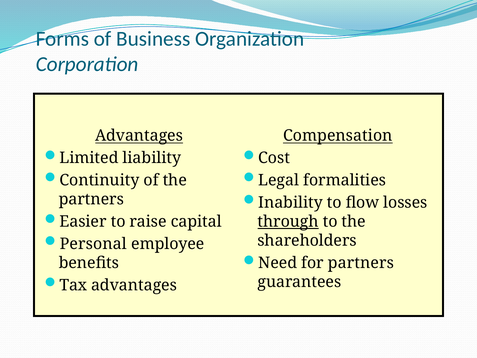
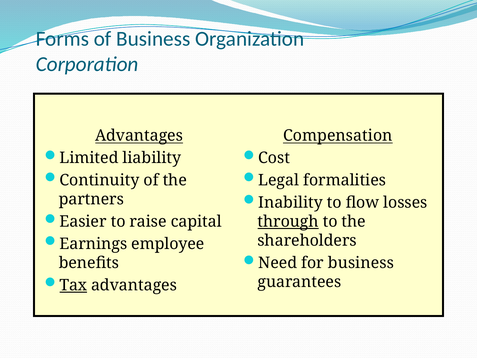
Personal: Personal -> Earnings (93, 244)
for partners: partners -> business (361, 263)
Tax underline: none -> present (73, 285)
